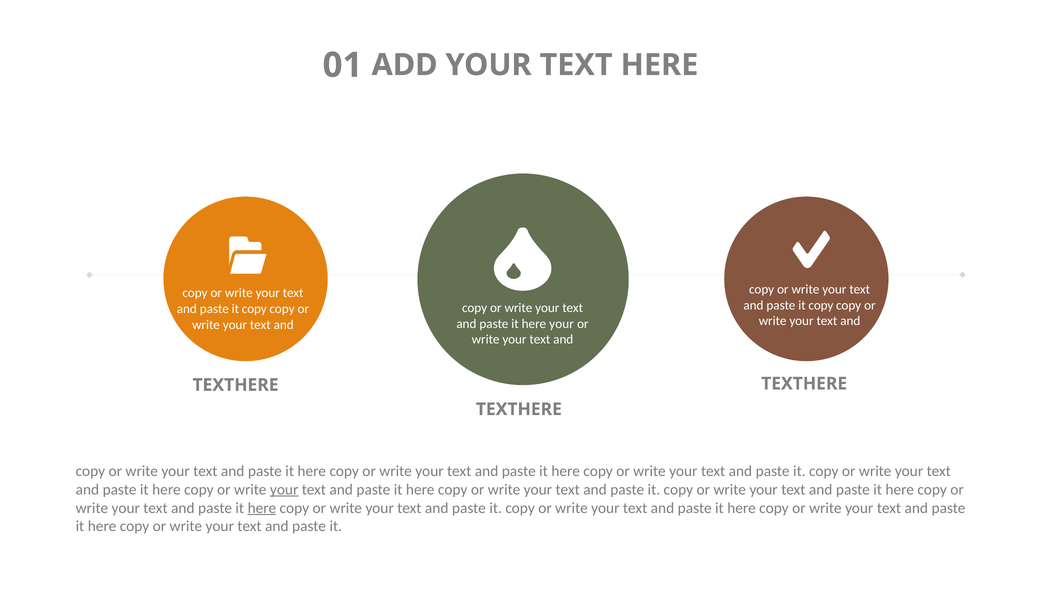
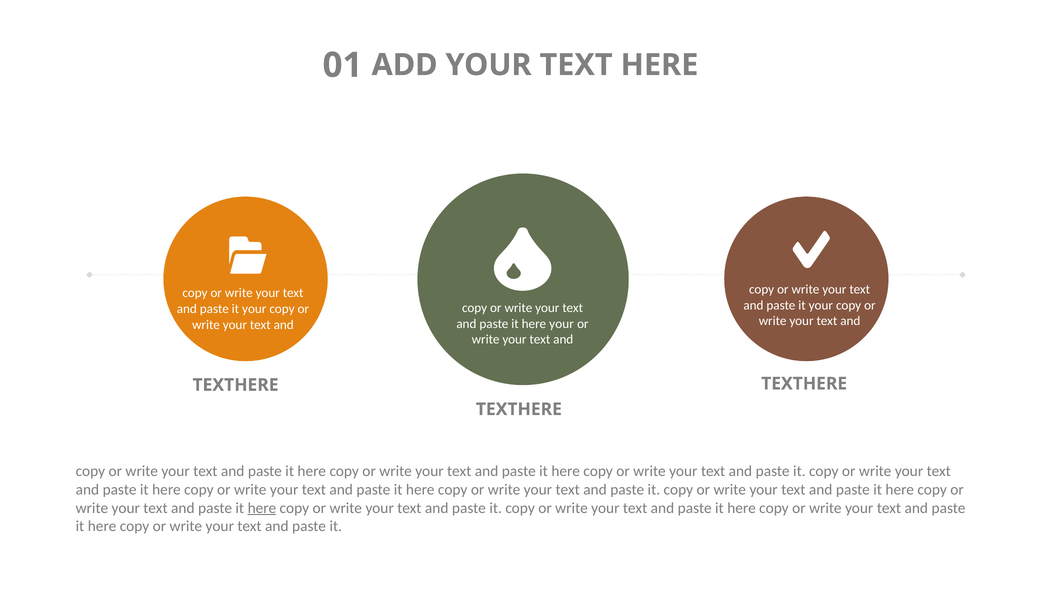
copy: copy -> your (821, 305)
copy: copy -> your (254, 309)
your underline: present -> none (284, 489)
